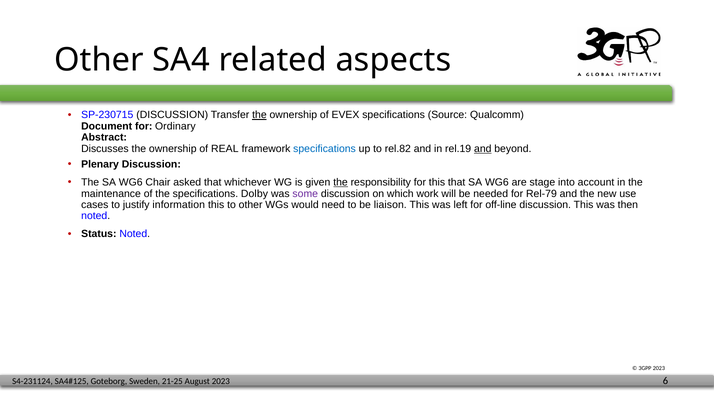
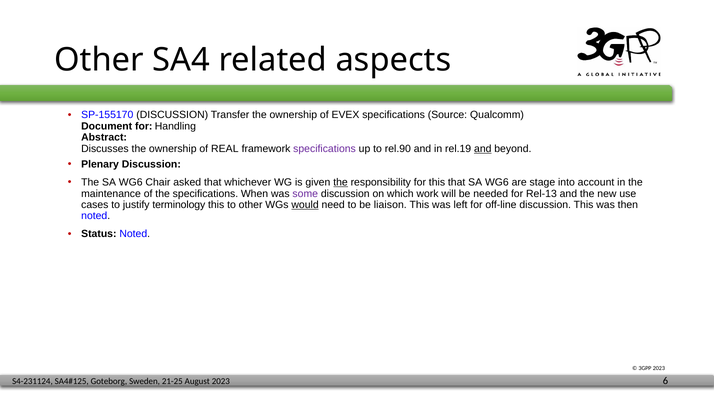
SP-230715: SP-230715 -> SP-155170 (107, 115)
the underline: present -> none (259, 115)
Ordinary: Ordinary -> Handling (175, 126)
specifications colour: blue -> purple (325, 149)
rel.82: rel.82 -> rel.90 (398, 149)
Dolby: Dolby -> When (255, 194)
Rel-79: Rel-79 -> Rel-13 (541, 194)
information: information -> terminology (179, 205)
would underline: none -> present (305, 205)
